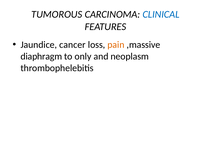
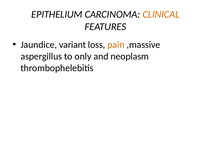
TUMOROUS: TUMOROUS -> EPITHELIUM (57, 14)
CLINICAL colour: blue -> orange (161, 14)
cancer: cancer -> variant (73, 44)
diaphragm: diaphragm -> aspergillus (41, 56)
